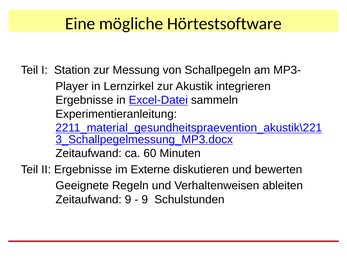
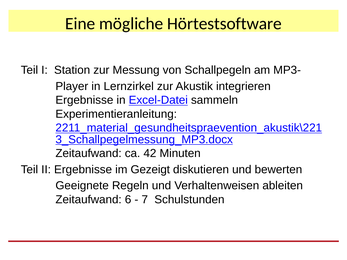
60: 60 -> 42 (150, 153)
Externe: Externe -> Gezeigt (150, 170)
Zeitaufwand 9: 9 -> 6 (128, 200)
9: 9 -> 7 (145, 200)
